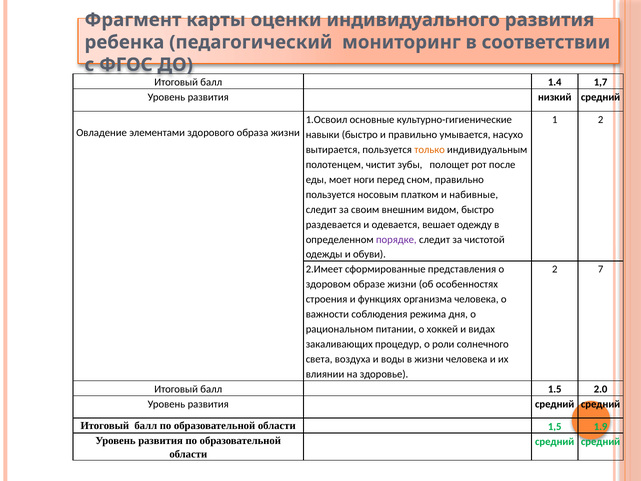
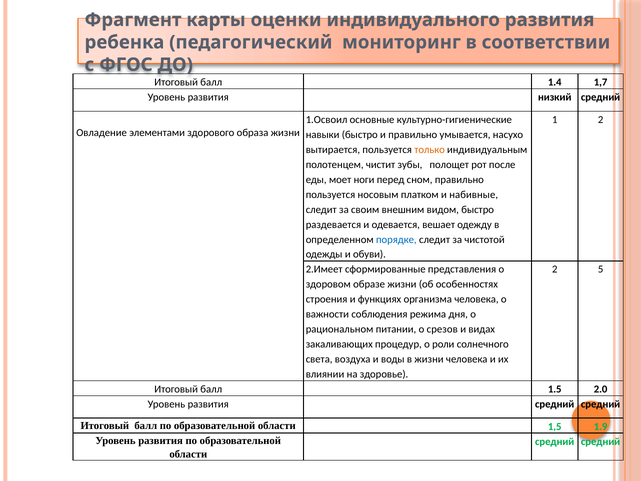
порядке colour: purple -> blue (396, 239)
7: 7 -> 5 (601, 269)
хоккей: хоккей -> срезов (442, 329)
